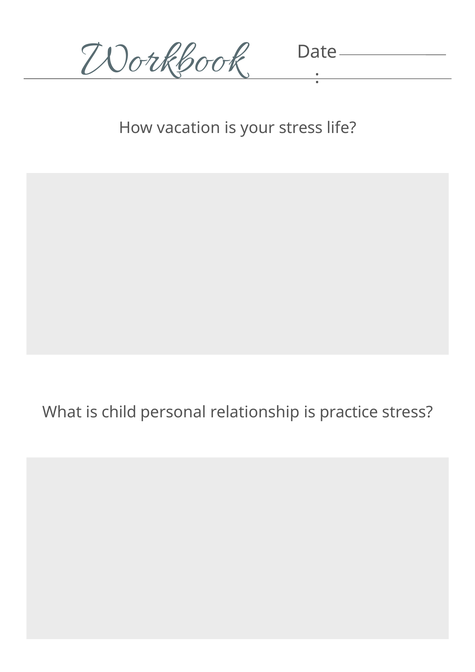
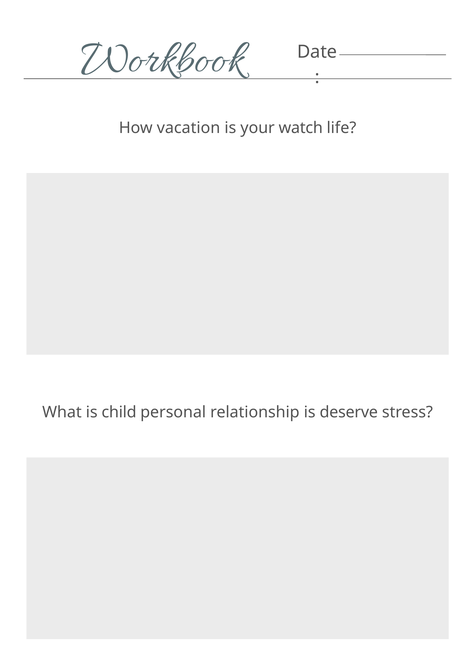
your stress: stress -> watch (301, 128)
practice: practice -> deserve (349, 412)
